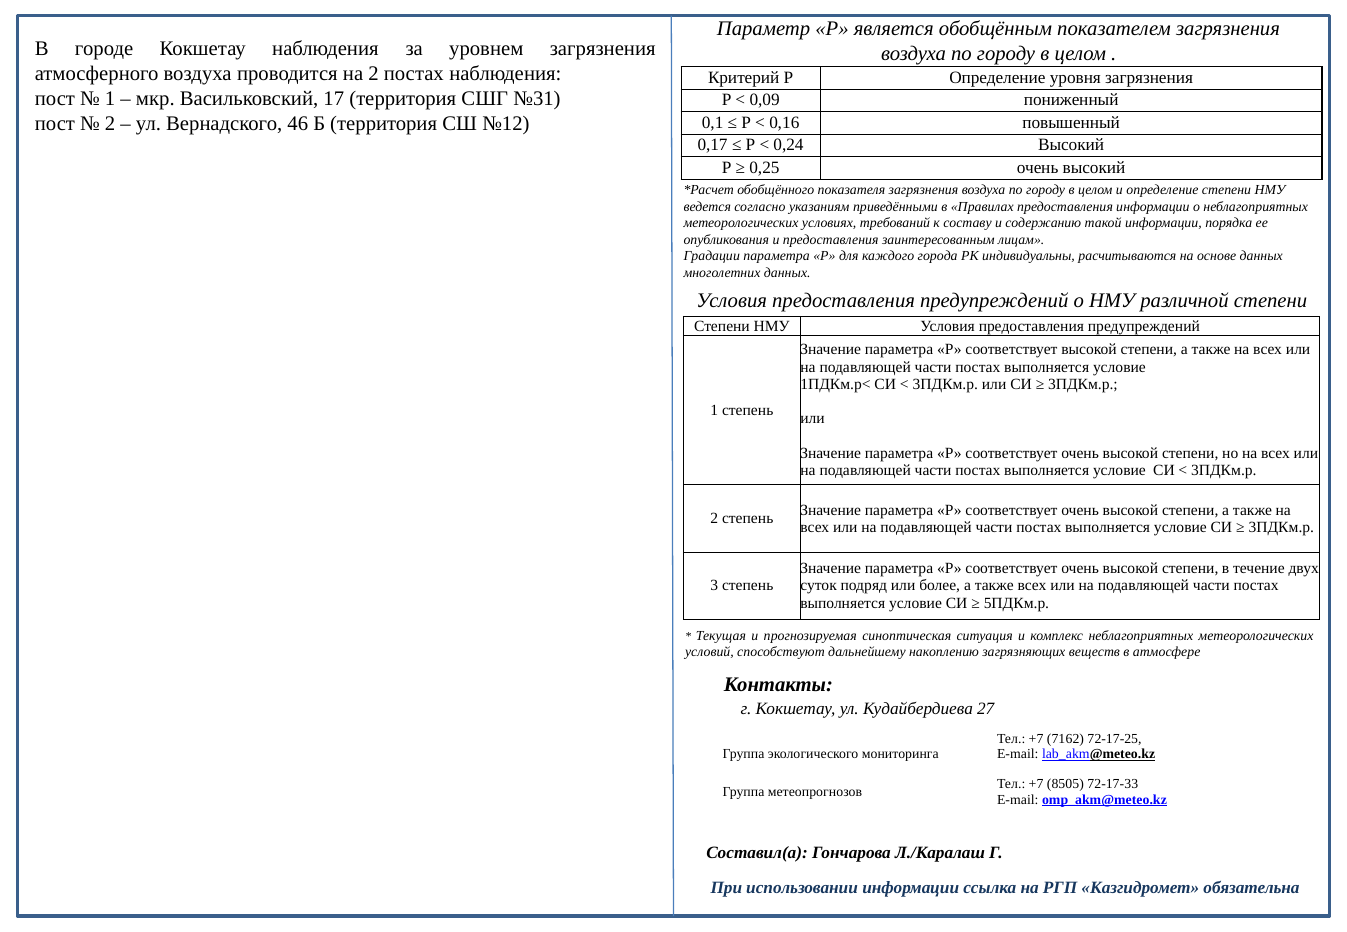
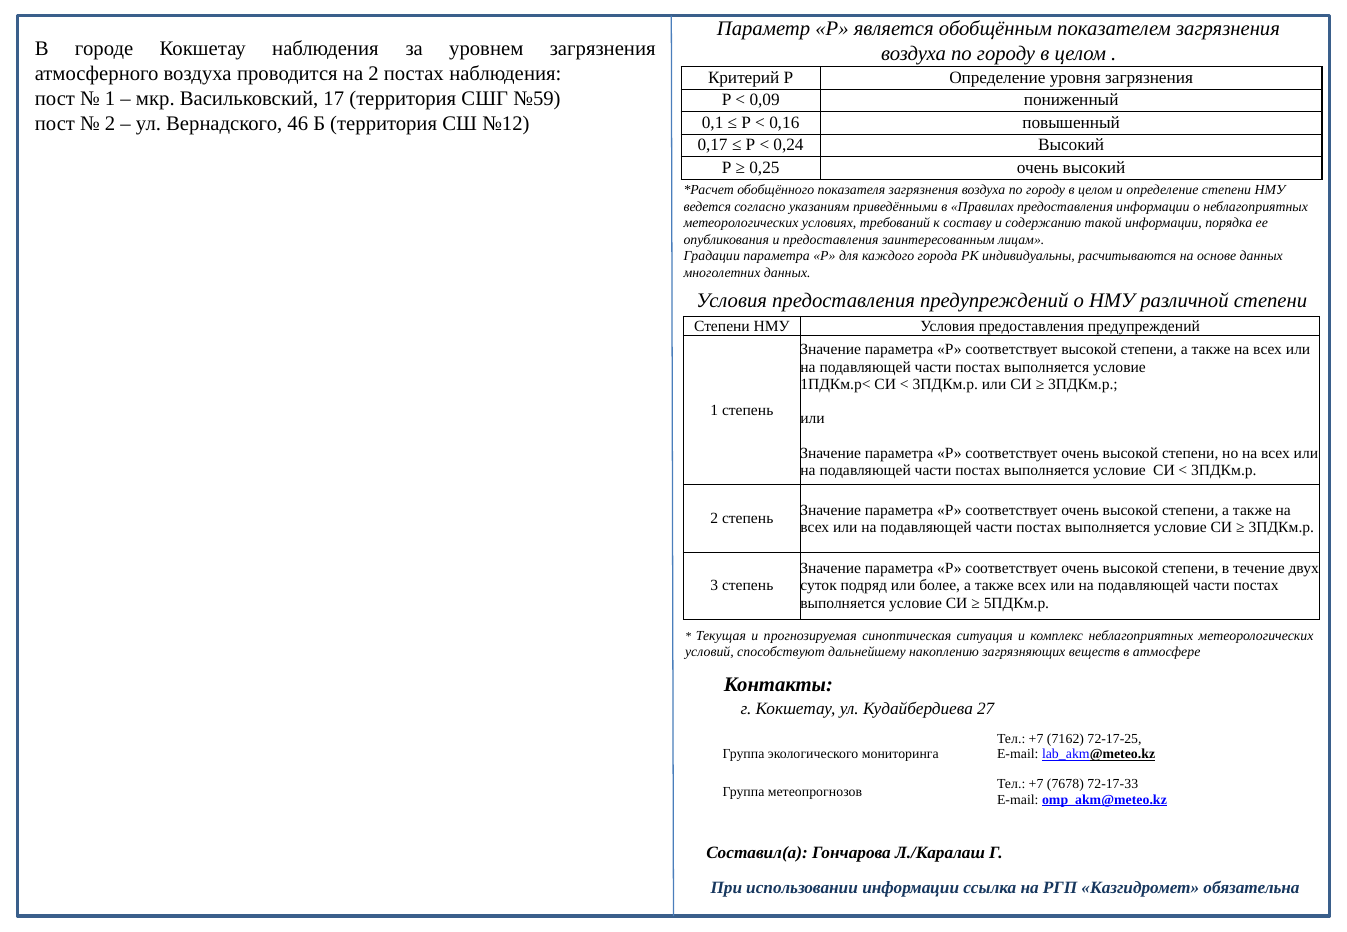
№31: №31 -> №59 (537, 99)
8505: 8505 -> 7678 (1065, 785)
